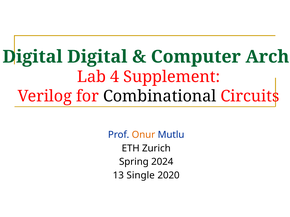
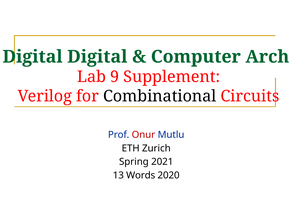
4: 4 -> 9 (115, 77)
Onur colour: orange -> red (143, 135)
2024: 2024 -> 2021 (162, 162)
Single: Single -> Words (141, 176)
